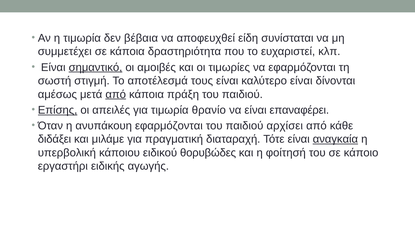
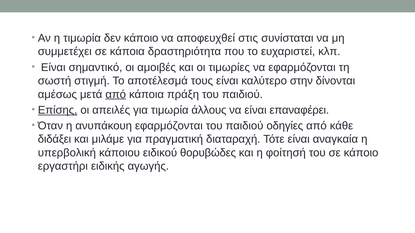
δεν βέβαια: βέβαια -> κάποιο (141, 38)
είδη: είδη -> στις (248, 38)
σημαντικό underline: present -> none (95, 67)
καλύτερο είναι: είναι -> στην (301, 81)
θρανίο: θρανίο -> άλλους (209, 110)
αρχίσει: αρχίσει -> οδηγίες (285, 126)
αναγκαία underline: present -> none (335, 140)
